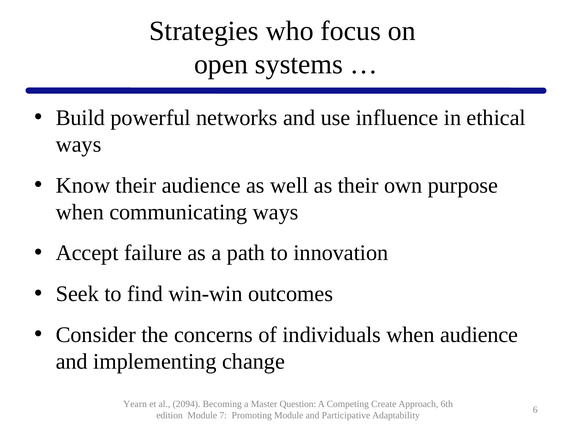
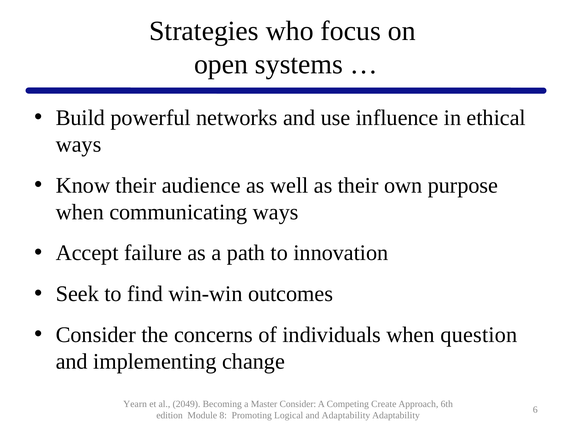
when audience: audience -> question (479, 335)
2094: 2094 -> 2049 (186, 404)
Master Question: Question -> Consider (298, 404)
7: 7 -> 8 (223, 415)
Promoting Module: Module -> Logical (289, 415)
and Participative: Participative -> Adaptability (346, 415)
